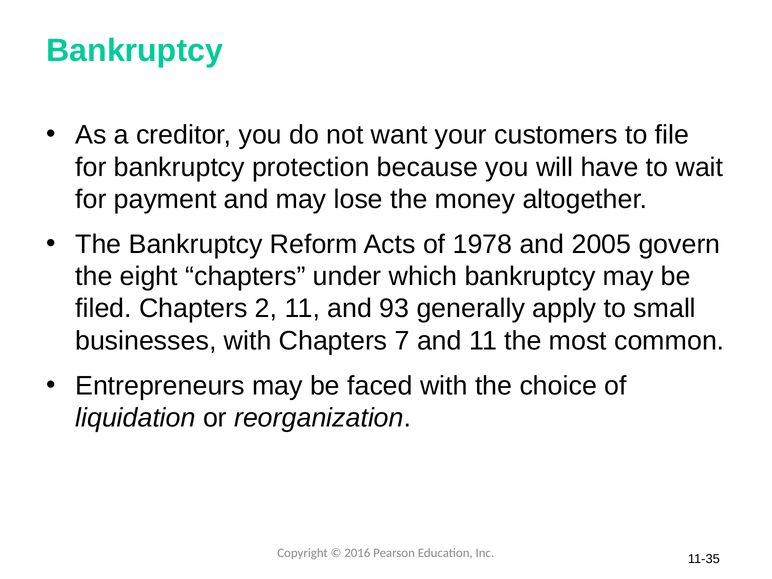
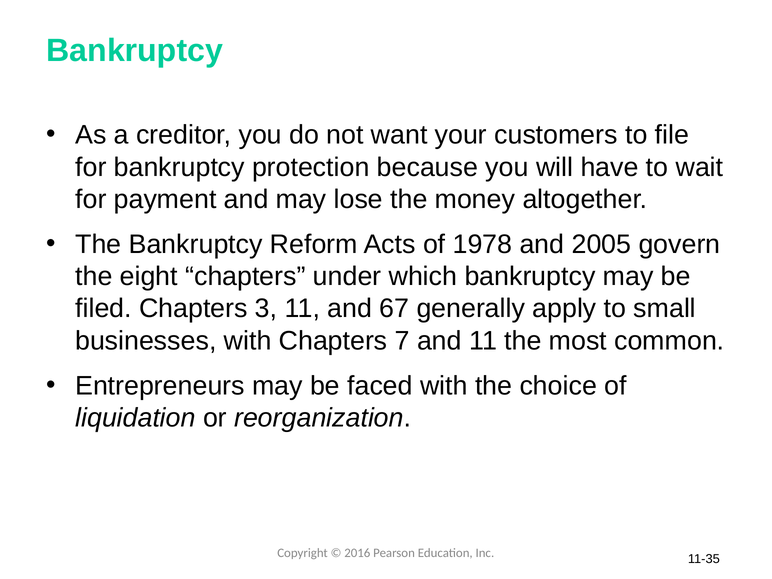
2: 2 -> 3 (266, 309)
93: 93 -> 67 (394, 309)
